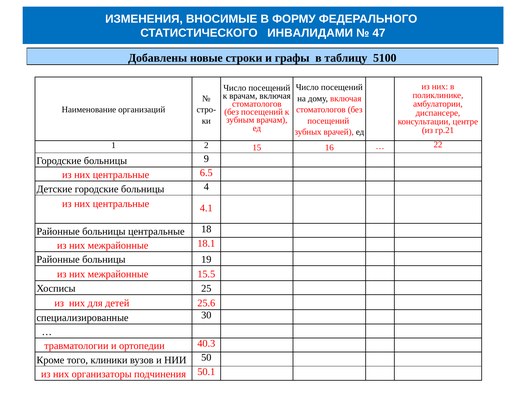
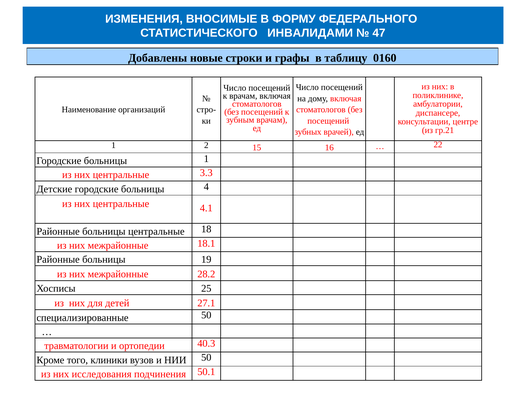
5100: 5100 -> 0160 (385, 58)
больницы 9: 9 -> 1 (206, 159)
6.5: 6.5 -> 3.3 (206, 173)
15.5: 15.5 -> 28.2 (206, 274)
25.6: 25.6 -> 27.1 (206, 303)
специализированные 30: 30 -> 50 (206, 315)
организаторы: организаторы -> исследования (102, 374)
